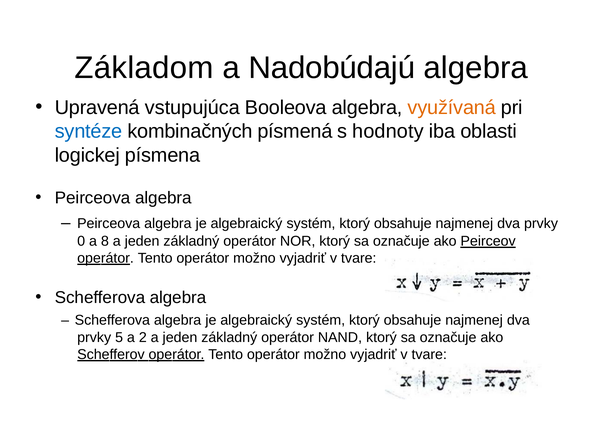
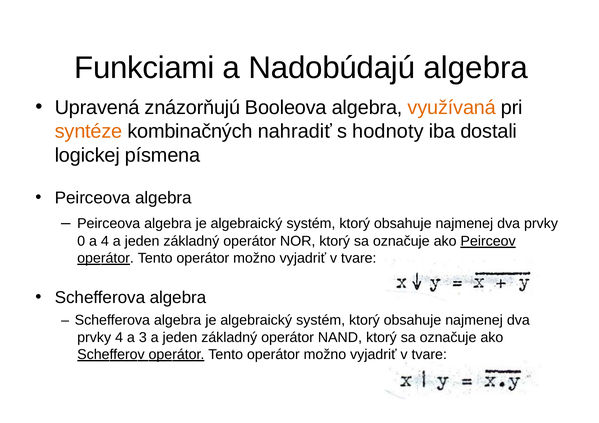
Základom: Základom -> Funkciami (144, 68)
vstupujúca: vstupujúca -> znázorňujú (192, 108)
syntéze colour: blue -> orange (89, 131)
písmená: písmená -> nahradiť (295, 131)
oblasti: oblasti -> dostali (489, 131)
a 8: 8 -> 4 (105, 241)
prvky 5: 5 -> 4 (119, 338)
2: 2 -> 3 (143, 338)
